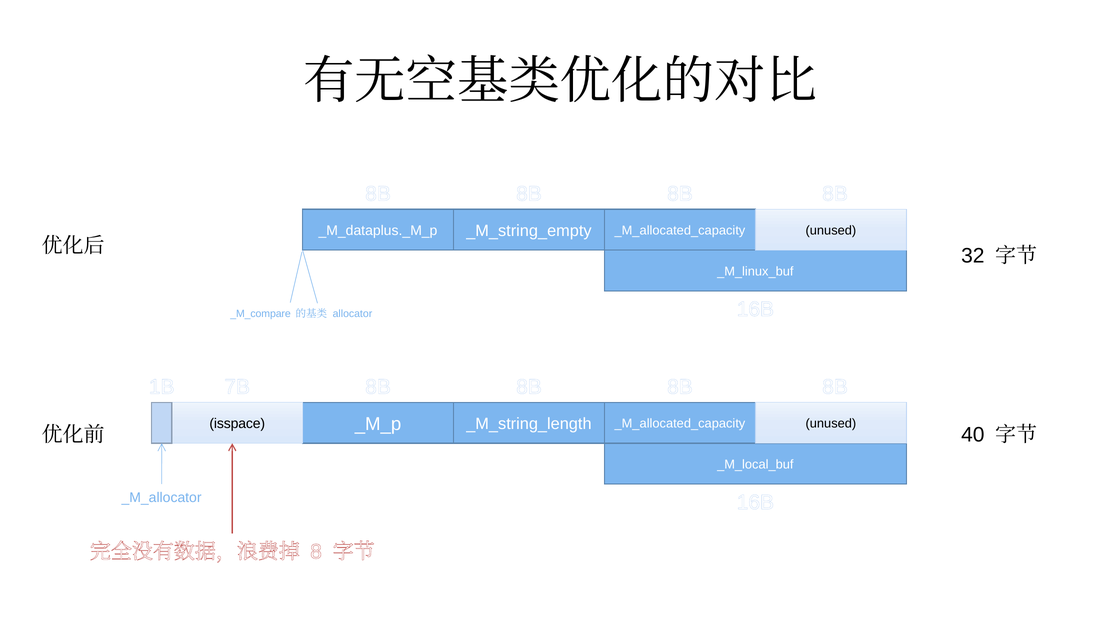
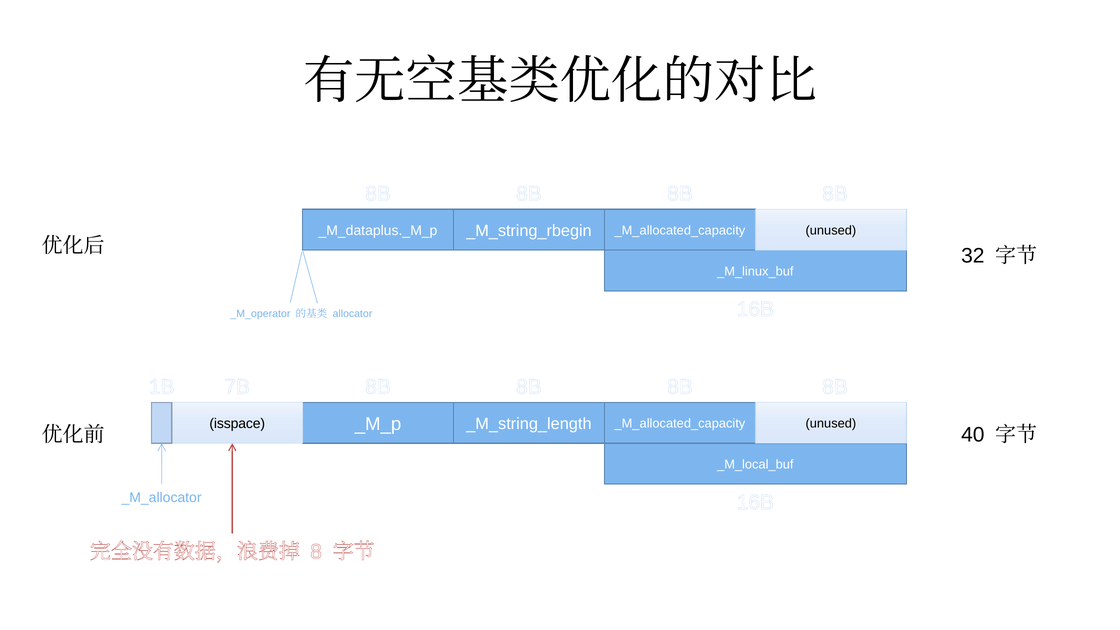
_M_string_empty: _M_string_empty -> _M_string_rbegin (529, 231)
_M_compare: _M_compare -> _M_operator (260, 314)
